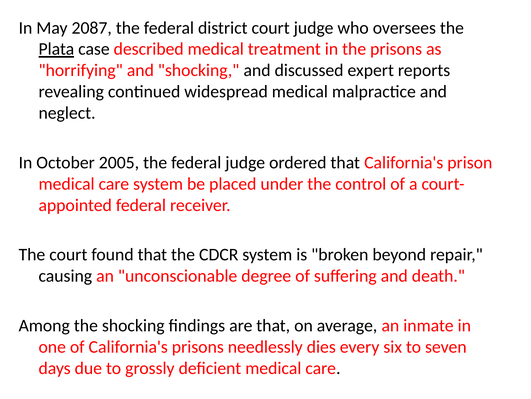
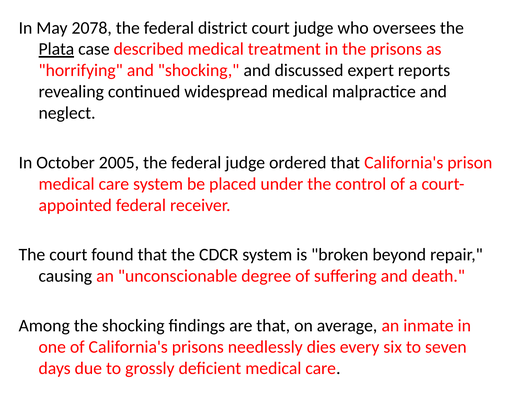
2087: 2087 -> 2078 (92, 28)
